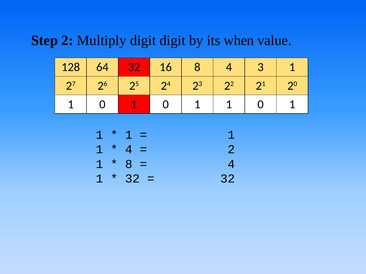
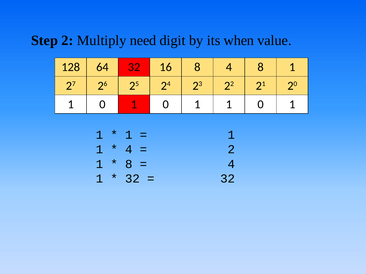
Multiply digit: digit -> need (143, 41)
4 3: 3 -> 8 (261, 67)
